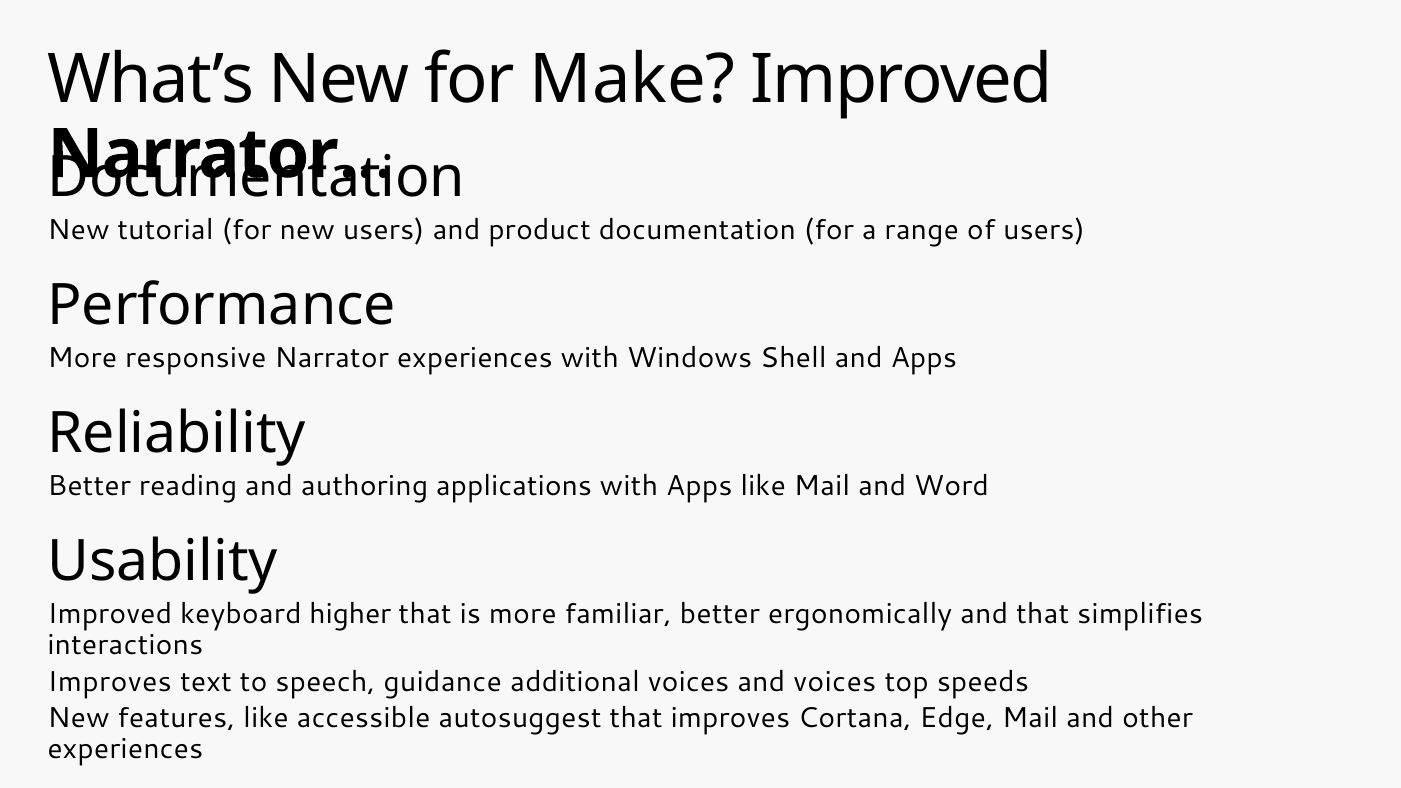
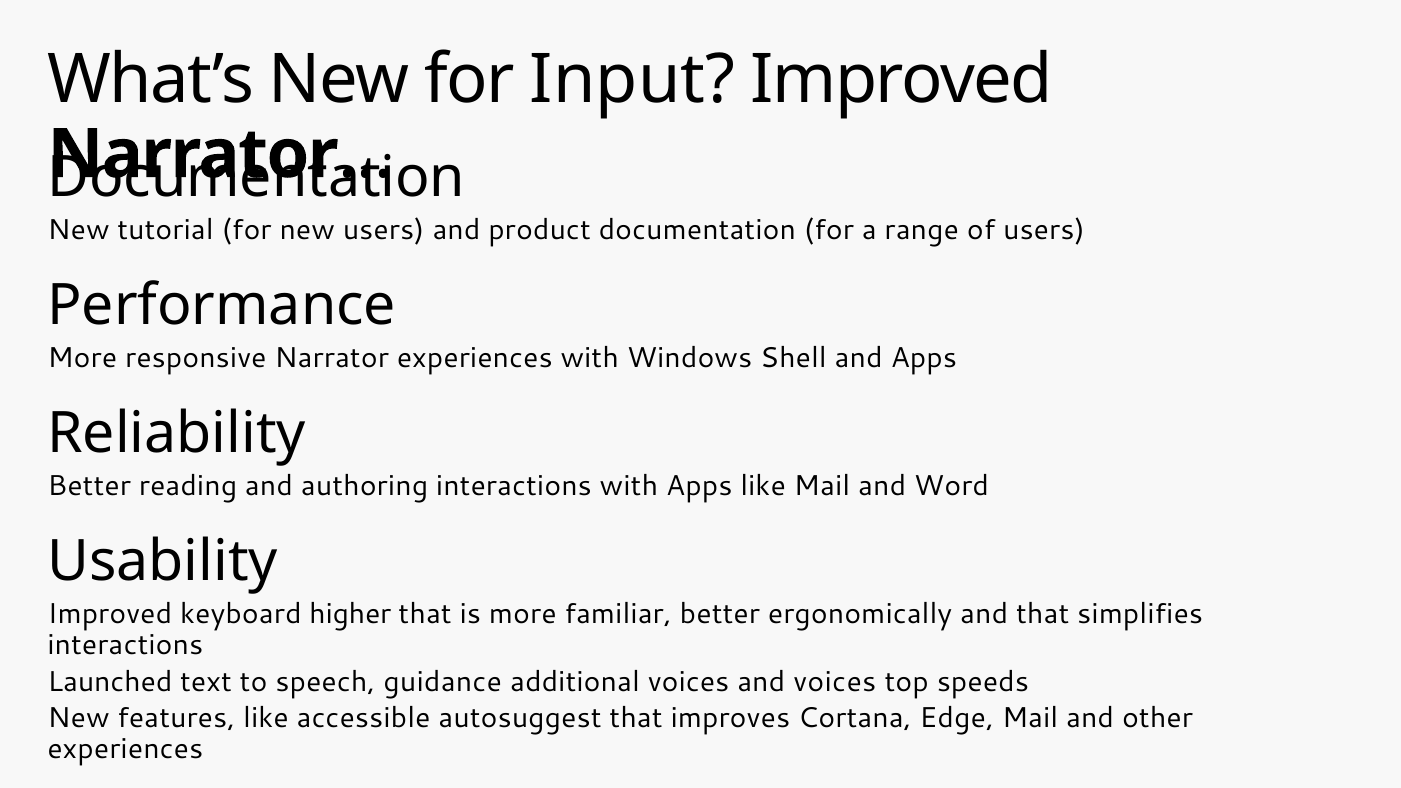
Make: Make -> Input (633, 80)
authoring applications: applications -> interactions (514, 486)
Improves: Improves -> Launched (110, 682)
